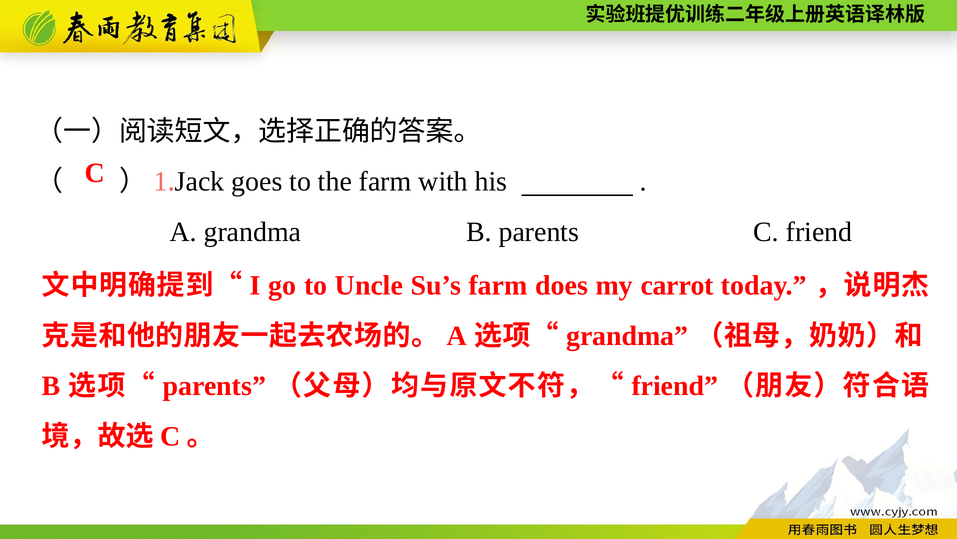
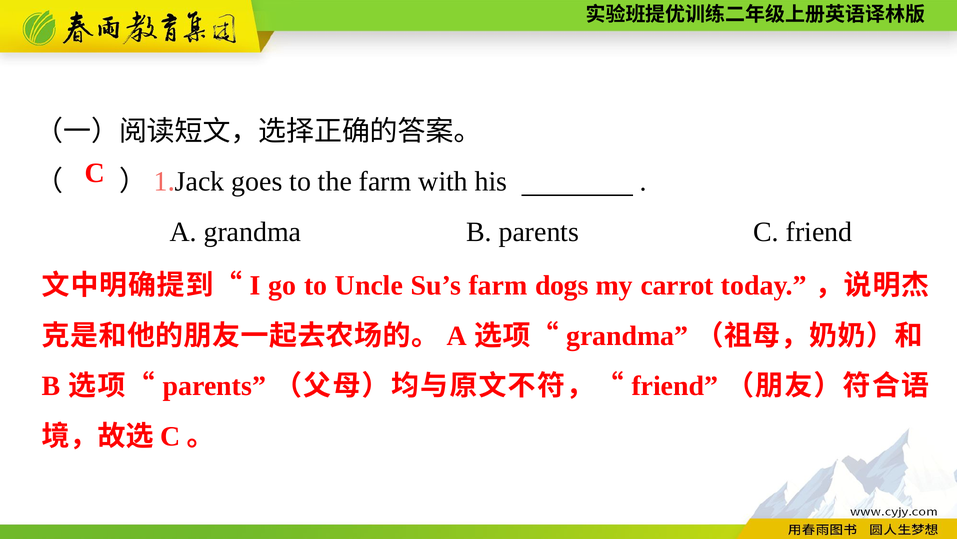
does: does -> dogs (562, 285)
